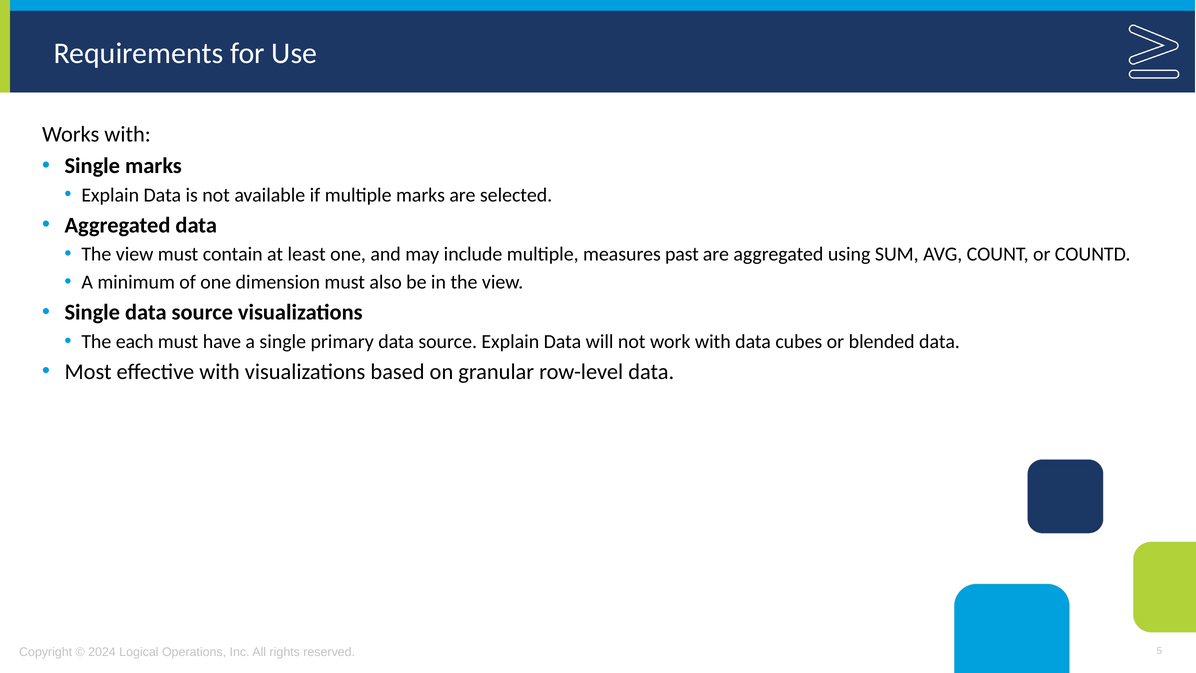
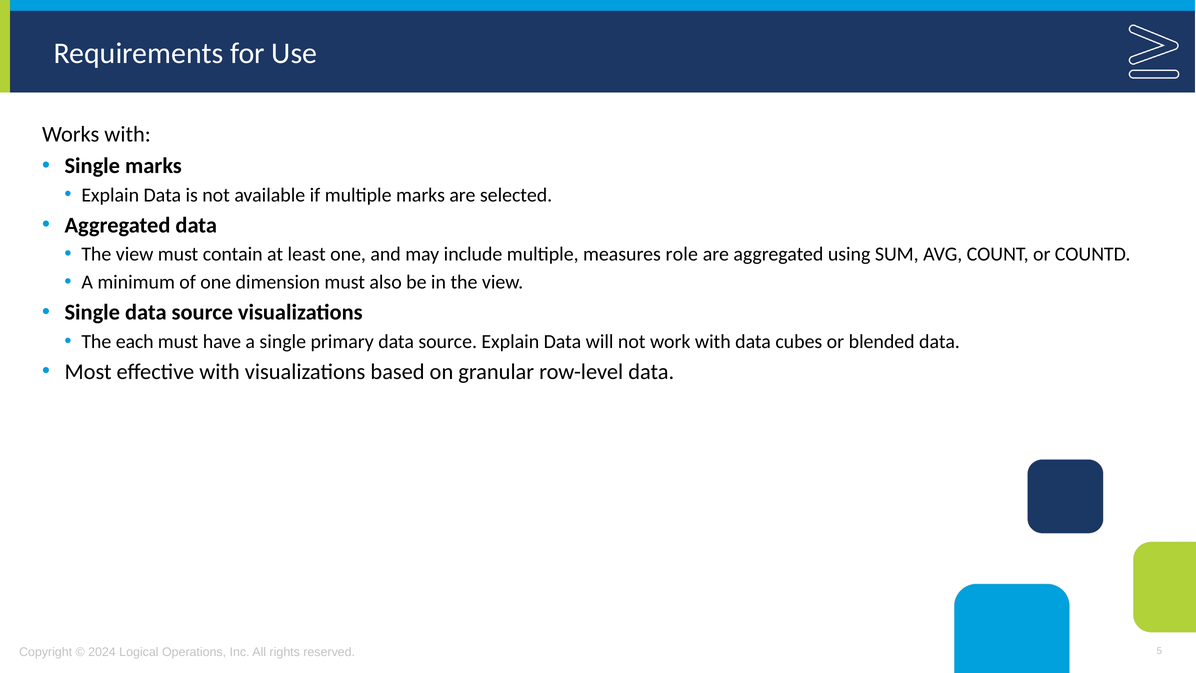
past: past -> role (682, 254)
